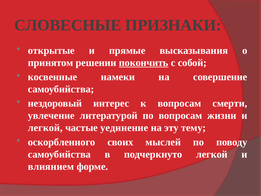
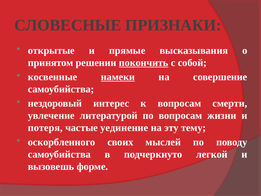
намеки underline: none -> present (118, 77)
легкой: легкой -> потеря (45, 128)
влиянием: влиянием -> вызовешь (51, 166)
